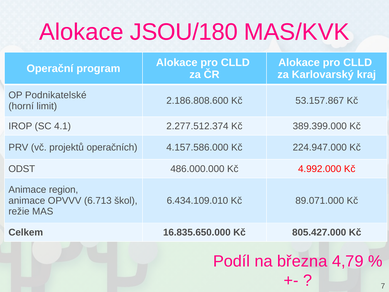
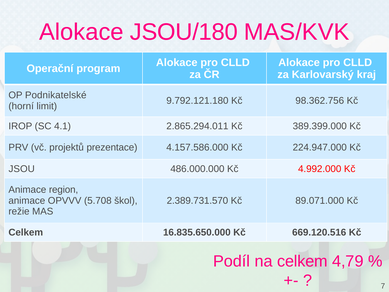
2.186.808.600: 2.186.808.600 -> 9.792.121.180 (197, 101)
53.157.867: 53.157.867 -> 98.362.756 (320, 101)
2.277.512.374: 2.277.512.374 -> 2.865.294.011 (197, 126)
operačních: operačních -> prezentace (112, 147)
ODST: ODST -> JSOU (22, 169)
6.713: 6.713 -> 5.708 (98, 200)
6.434.109.010: 6.434.109.010 -> 2.389.731.570 (197, 200)
805.427.000: 805.427.000 -> 669.120.516 (319, 232)
na března: března -> celkem (302, 261)
